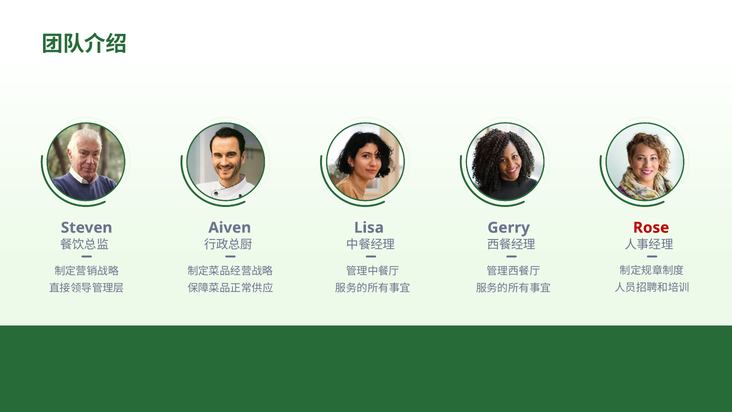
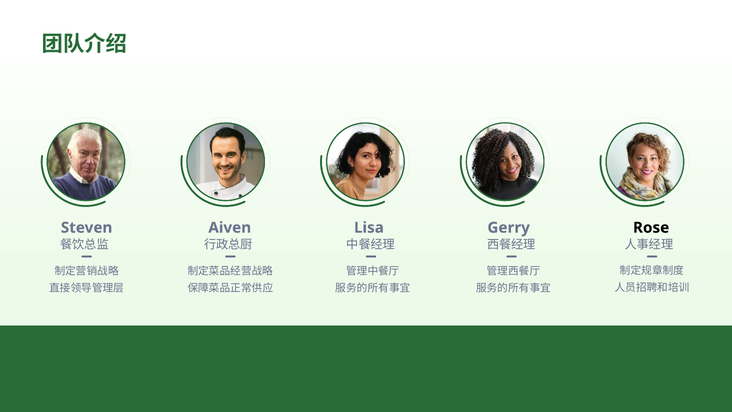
Rose colour: red -> black (651, 228)
